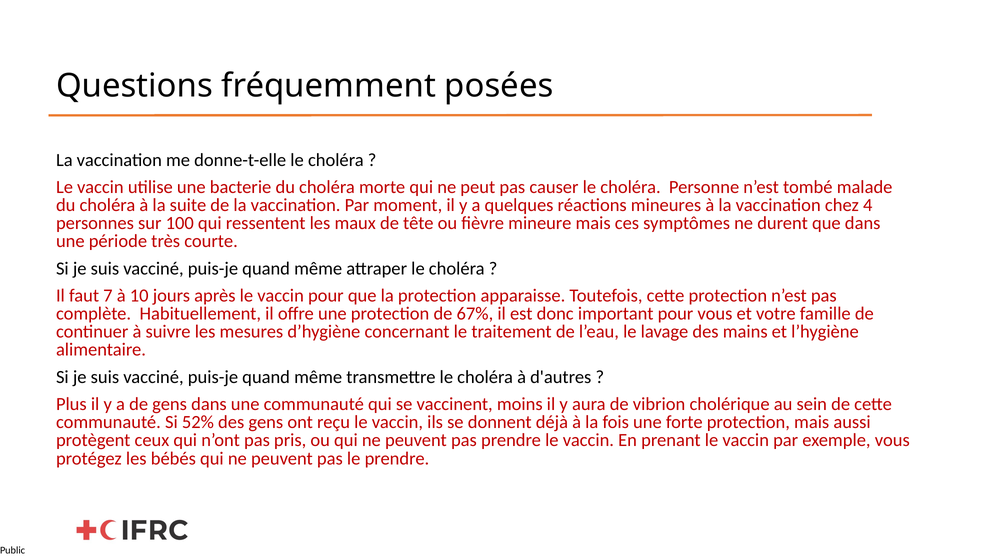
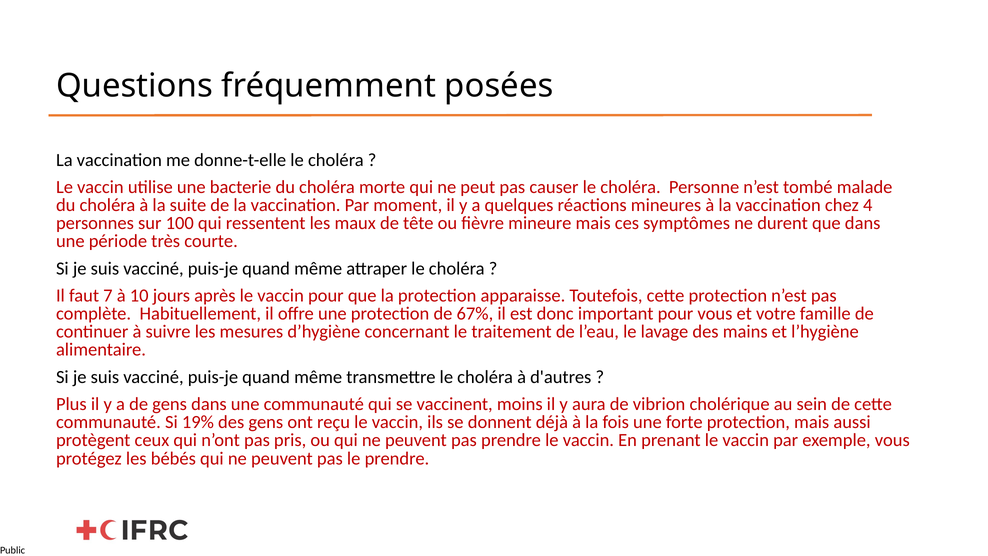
52%: 52% -> 19% (198, 422)
